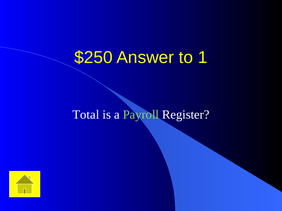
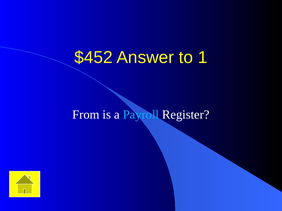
$250: $250 -> $452 (94, 58)
Total: Total -> From (86, 115)
Payroll colour: light green -> light blue (141, 115)
